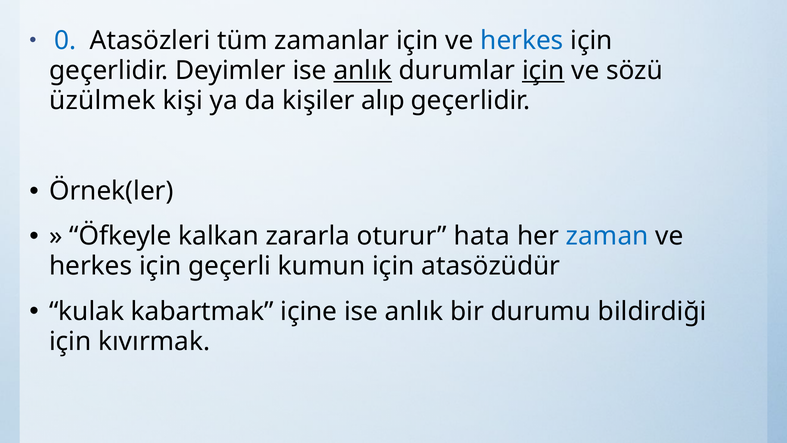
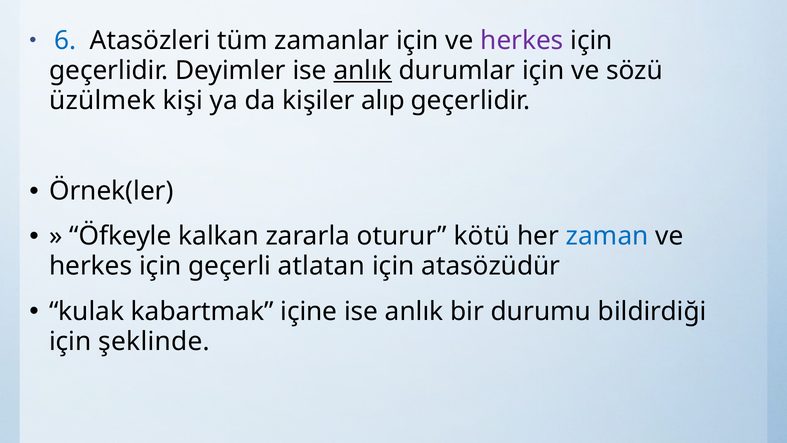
0: 0 -> 6 (65, 41)
herkes colour: blue -> purple (522, 41)
için underline: present -> none (543, 71)
hata: hata -> kötü (482, 236)
kumun: kumun -> atlatan (322, 266)
kıvırmak: kıvırmak -> şeklinde (154, 341)
